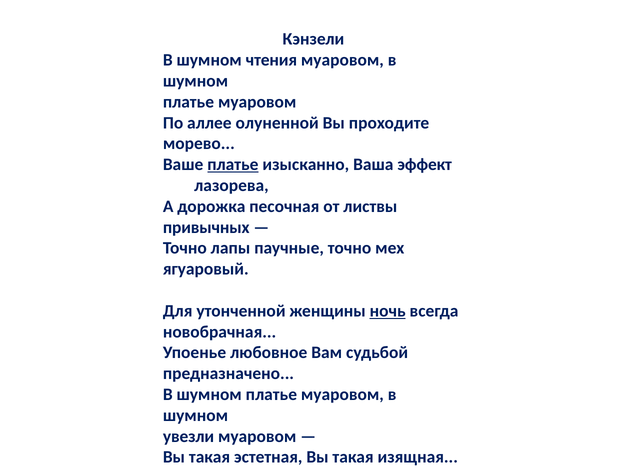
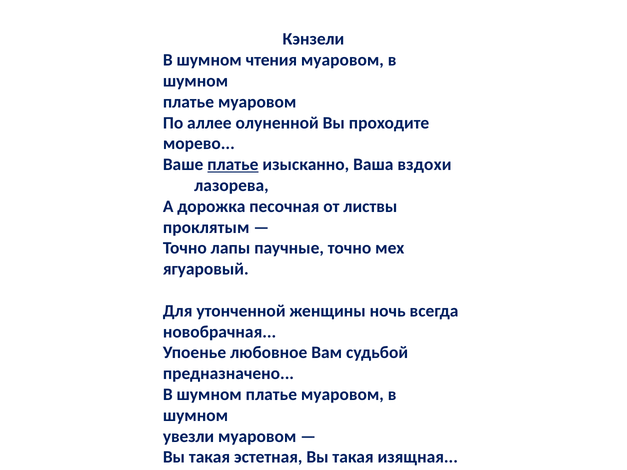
эффект: эффект -> вздохи (424, 165)
привычных: привычных -> проклятым (206, 227)
ночь underline: present -> none (388, 311)
